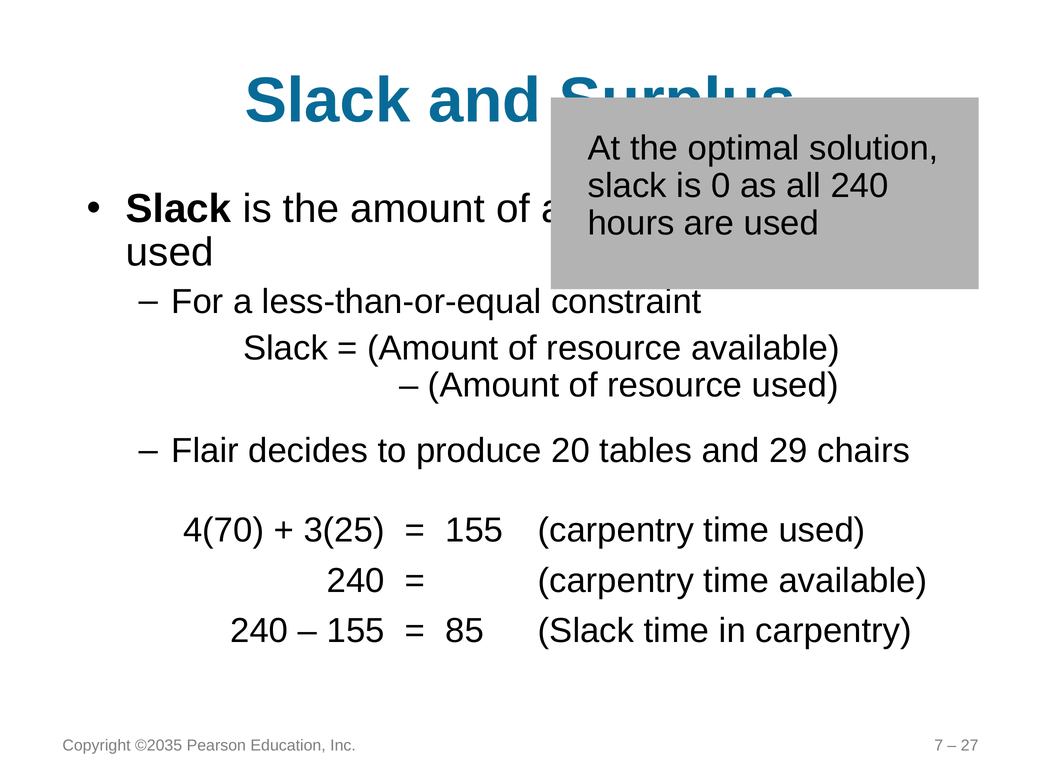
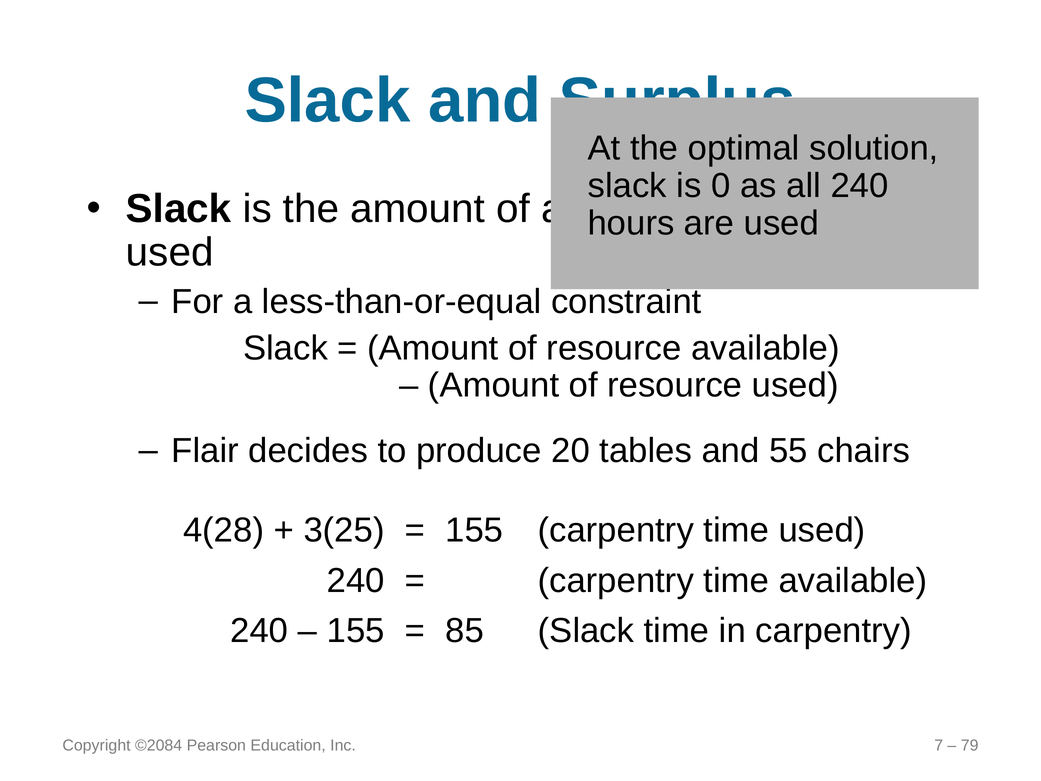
29: 29 -> 55 (788, 451)
4(70: 4(70 -> 4(28 (224, 530)
©2035: ©2035 -> ©2084 (159, 746)
27: 27 -> 79 (970, 746)
